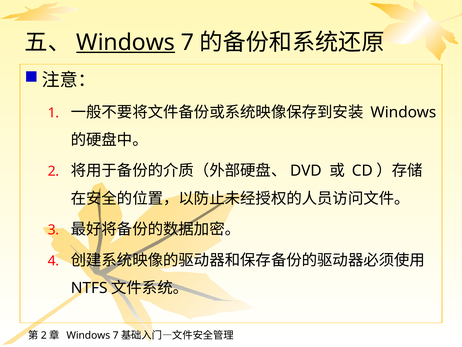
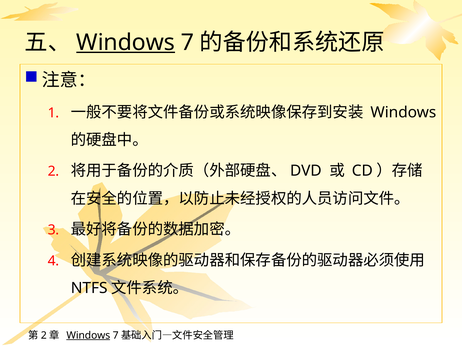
Windows underline: none -> present (88, 335)
